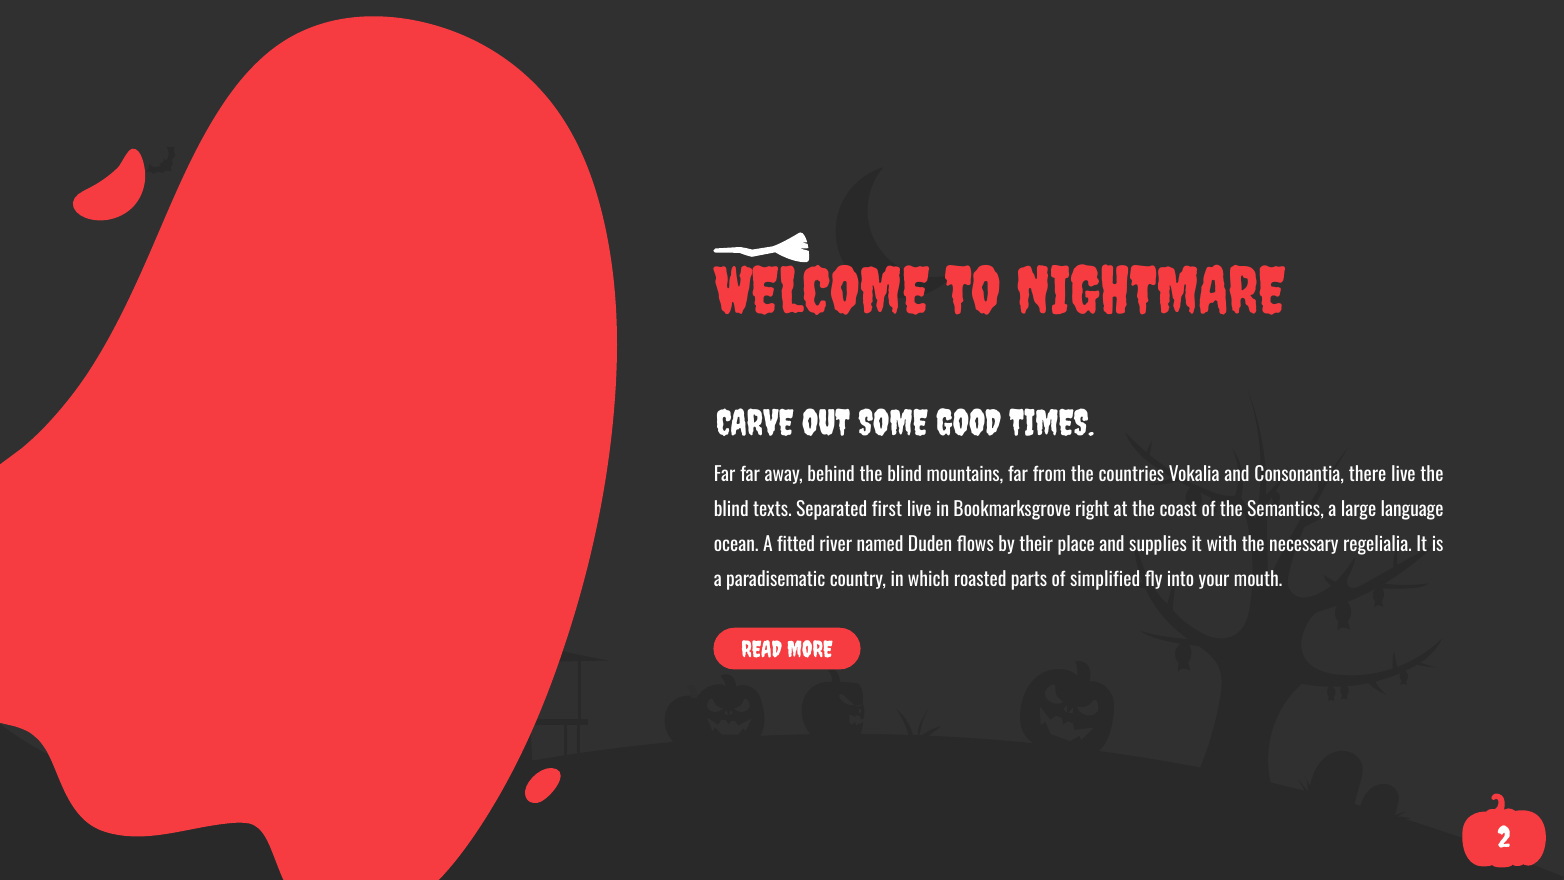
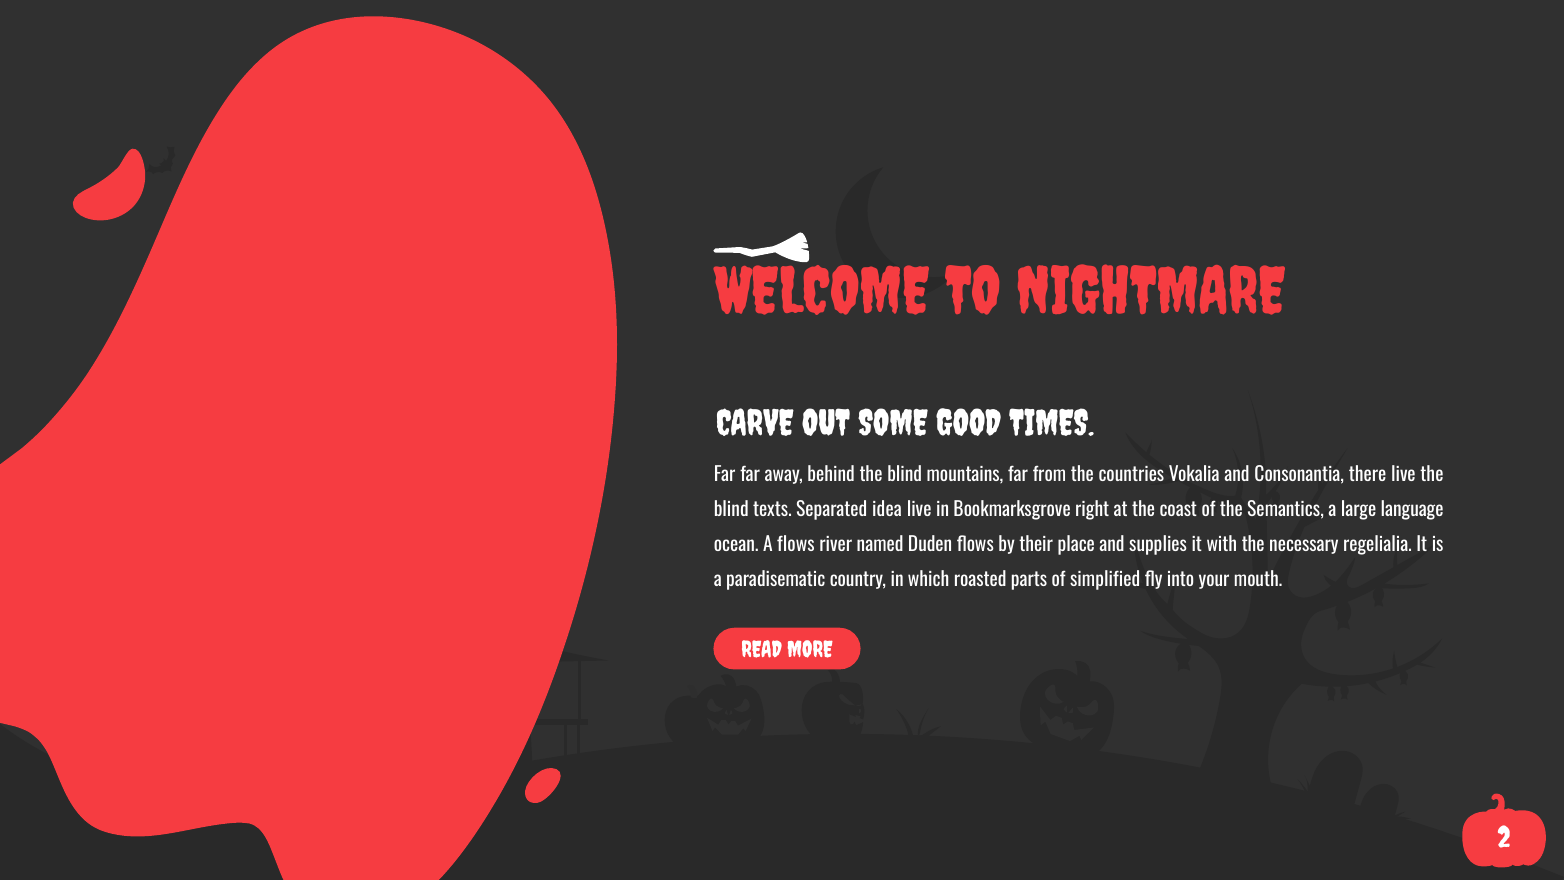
first: first -> idea (887, 510)
A fitted: fitted -> flows (796, 545)
